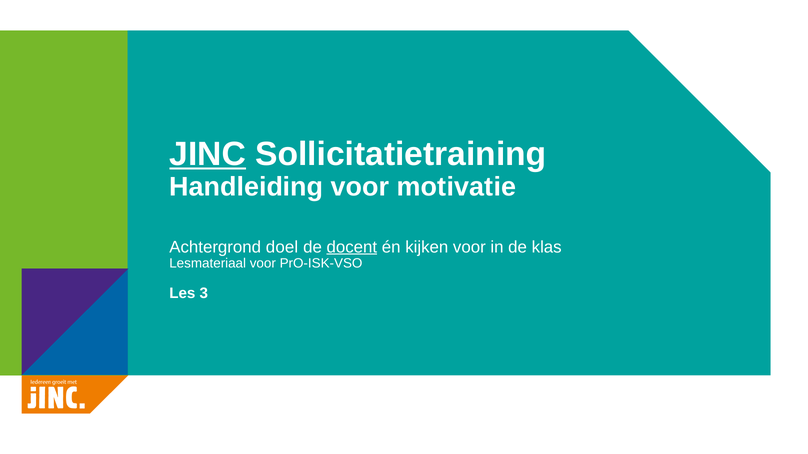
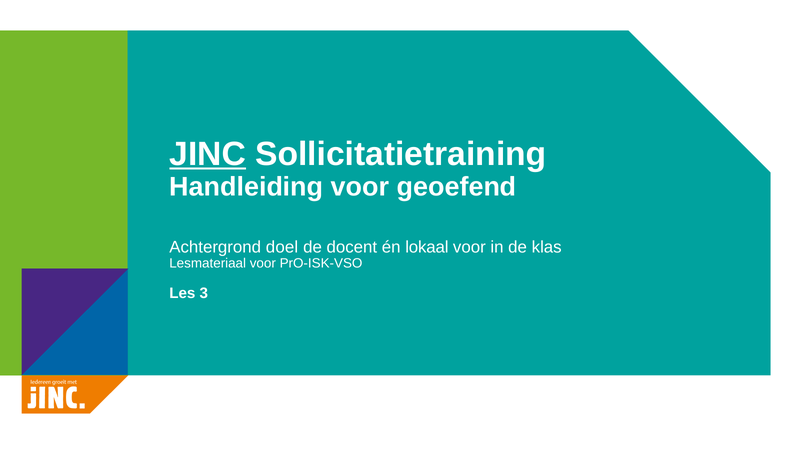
motivatie: motivatie -> geoefend (457, 187)
docent underline: present -> none (352, 247)
kijken: kijken -> lokaal (427, 247)
